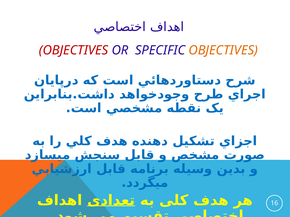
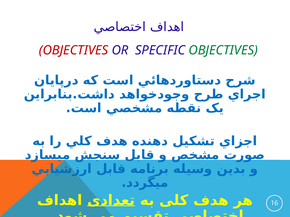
OBJECTIVES colour: orange -> green (223, 50)
